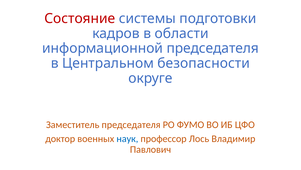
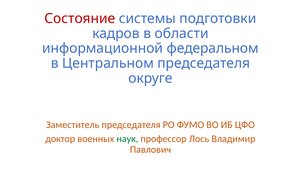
информационной председателя: председателя -> федеральном (213, 48)
Центральном безопасности: безопасности -> председателя (204, 63)
наук colour: blue -> green (127, 138)
